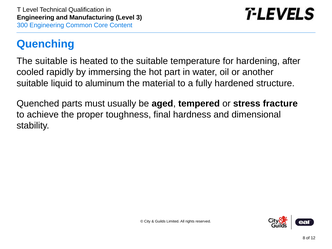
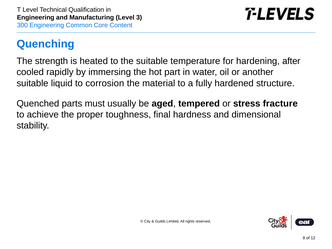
suitable: suitable -> strength (52, 61)
aluminum: aluminum -> corrosion (105, 83)
